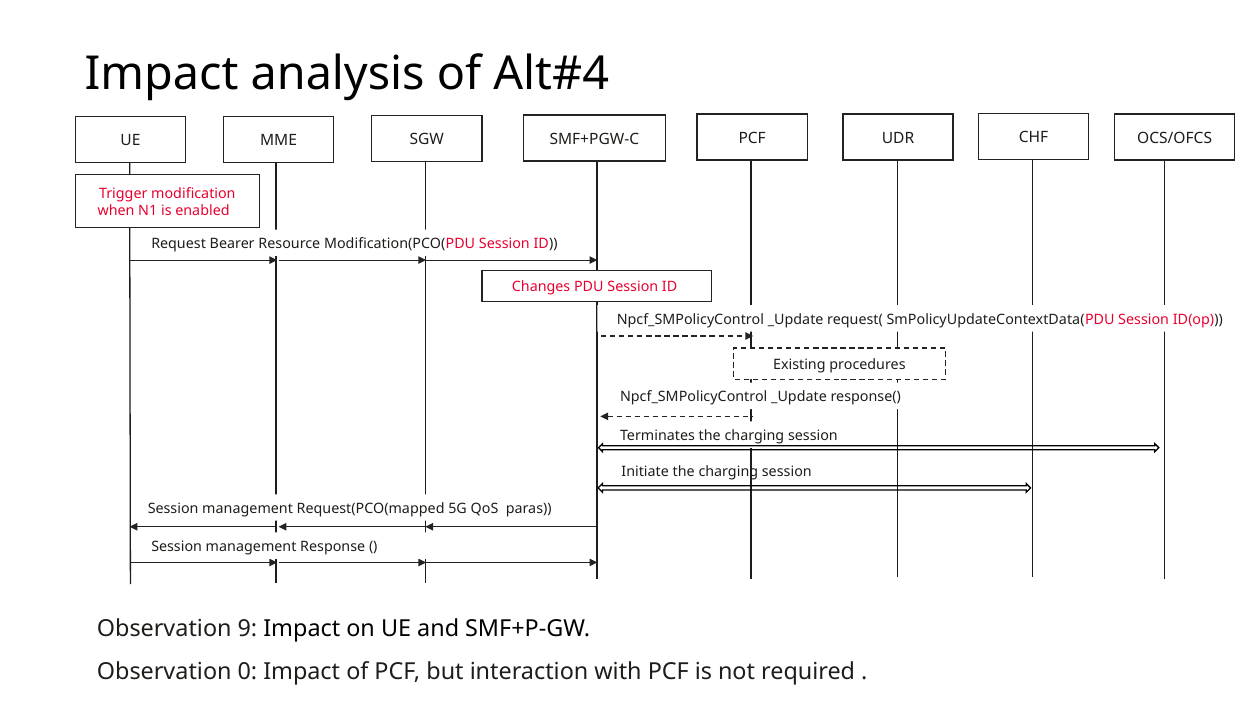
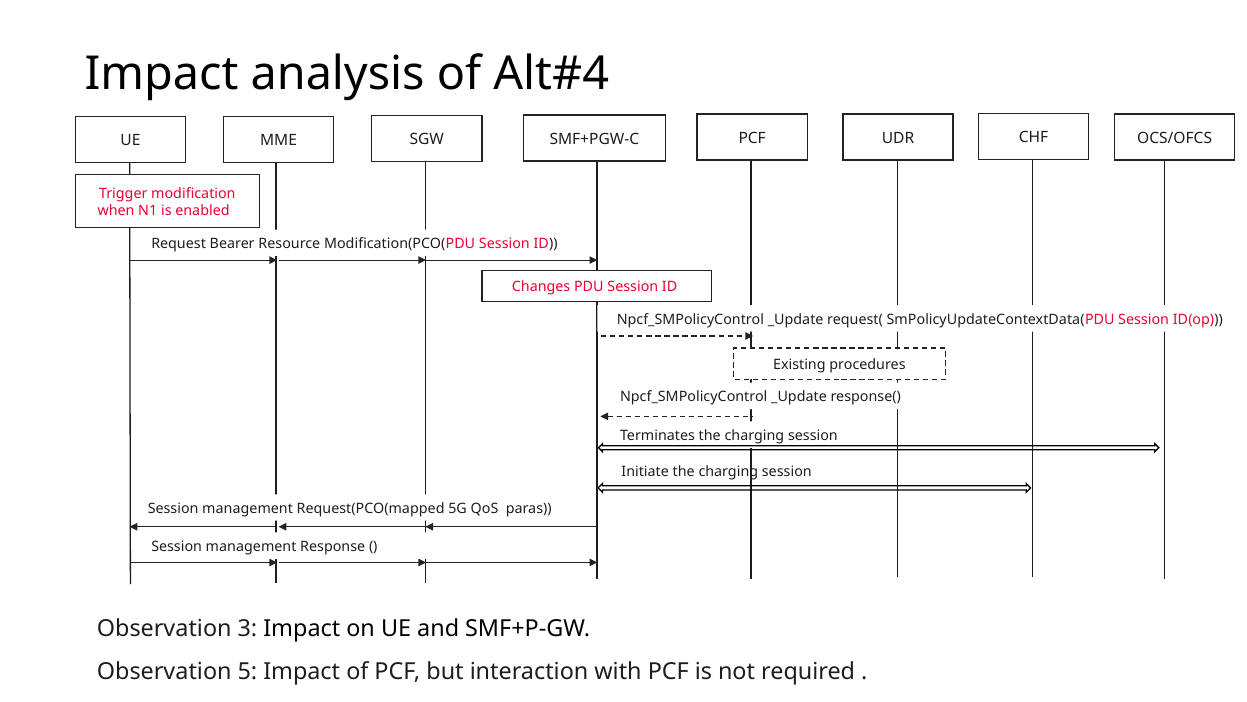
9: 9 -> 3 (247, 628)
0: 0 -> 5 (247, 672)
